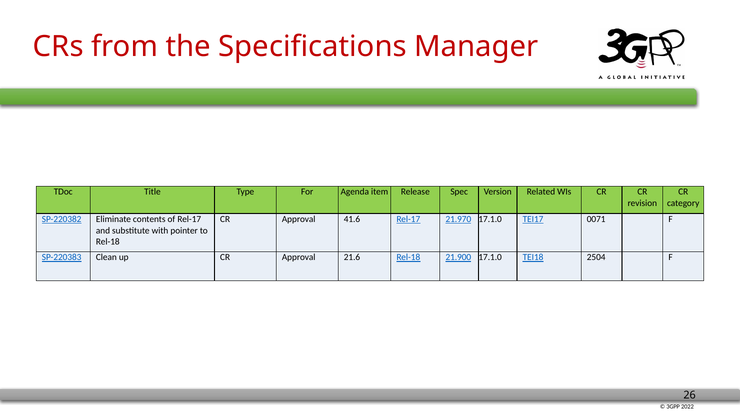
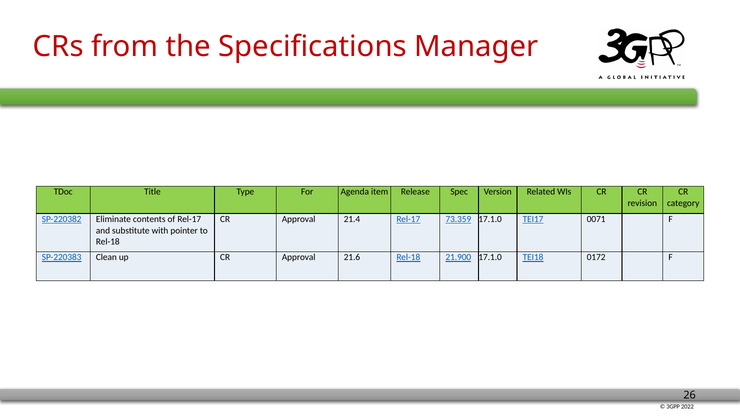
41.6: 41.6 -> 21.4 (352, 219)
21.970: 21.970 -> 73.359 (458, 219)
2504: 2504 -> 0172 (596, 257)
